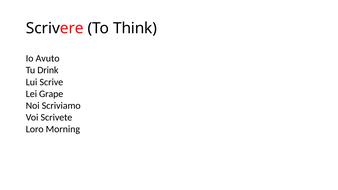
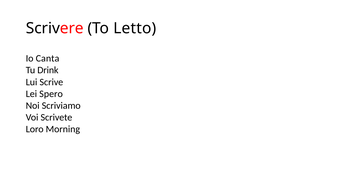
Think: Think -> Letto (135, 28)
Avuto: Avuto -> Canta (48, 58)
Grape: Grape -> Spero (51, 94)
